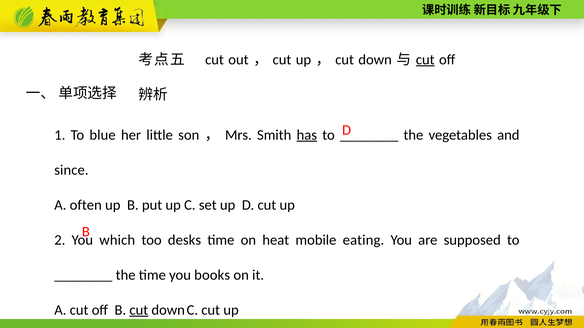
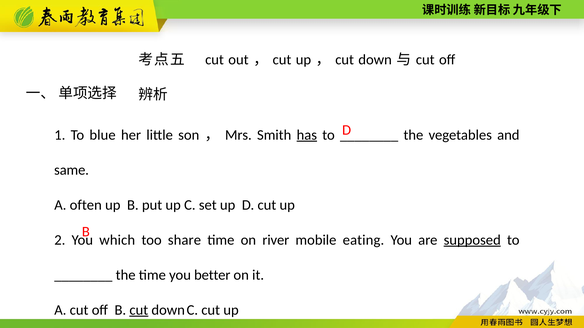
cut underline: present -> none (425, 60)
since: since -> same (72, 170)
desks: desks -> share (184, 240)
heat: heat -> river (276, 240)
supposed underline: none -> present (472, 240)
books: books -> better (212, 275)
